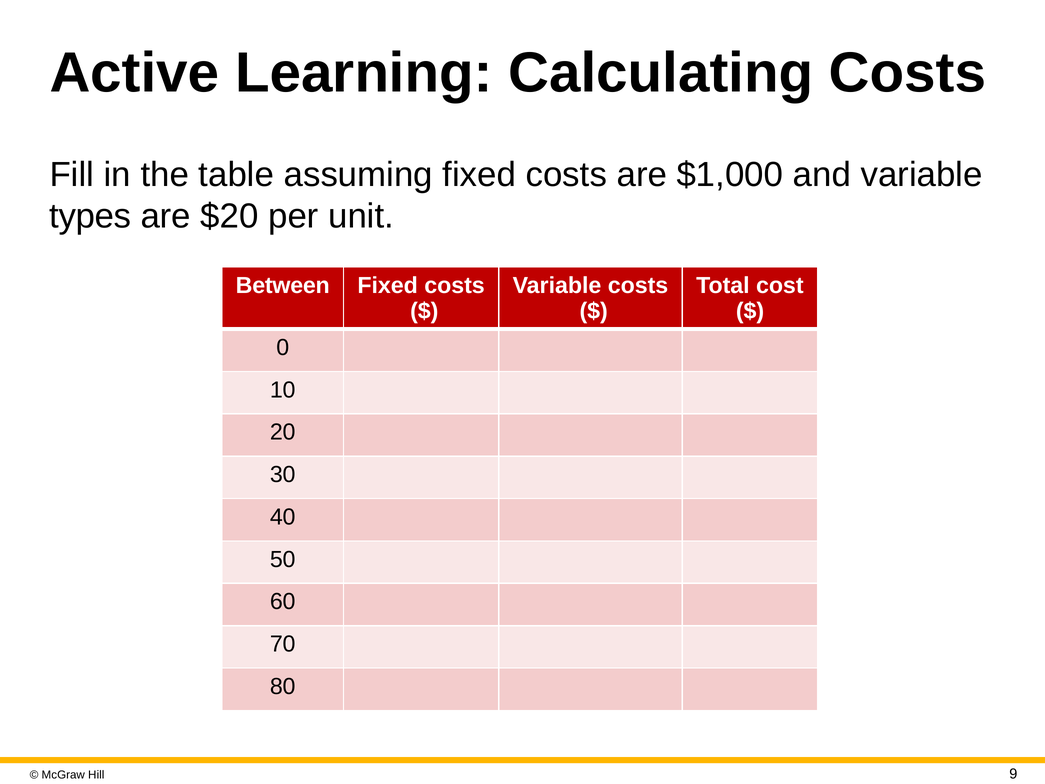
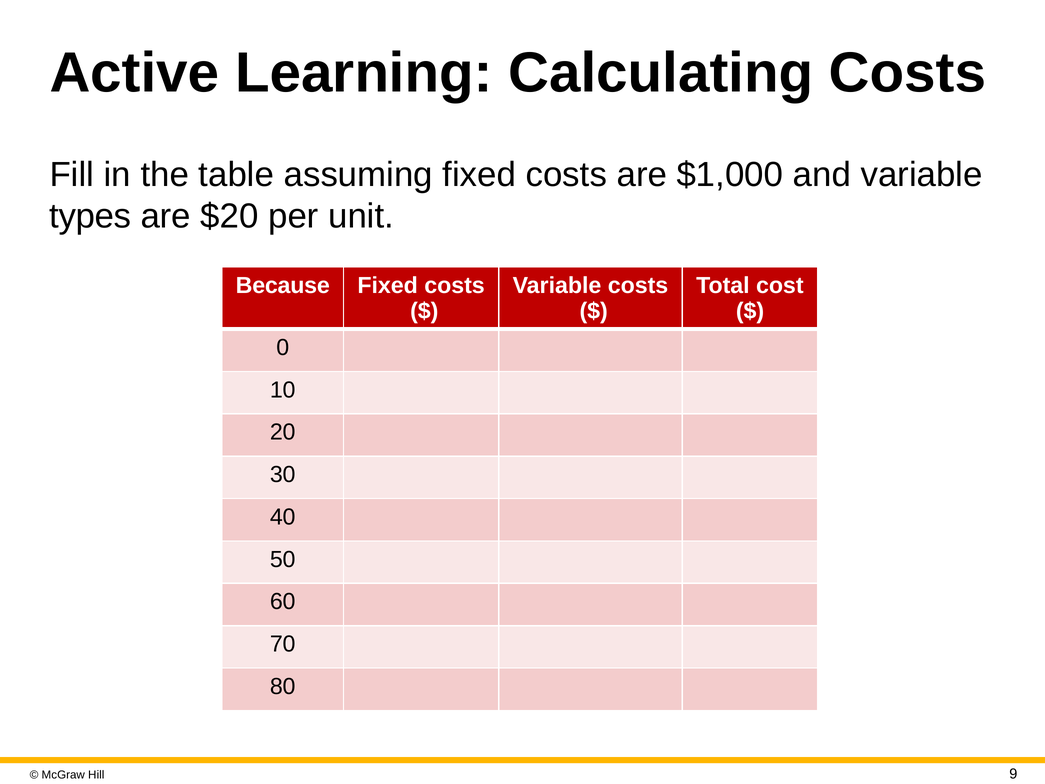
Between: Between -> Because (283, 285)
